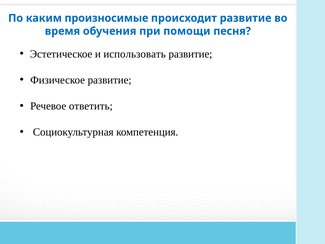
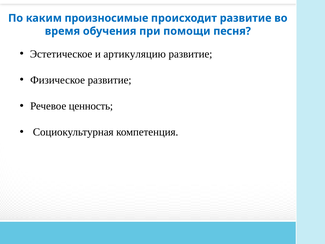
использовать: использовать -> артикуляцию (135, 54)
ответить: ответить -> ценность (91, 106)
